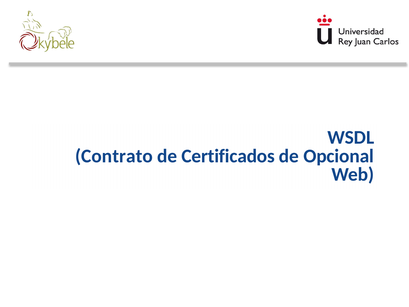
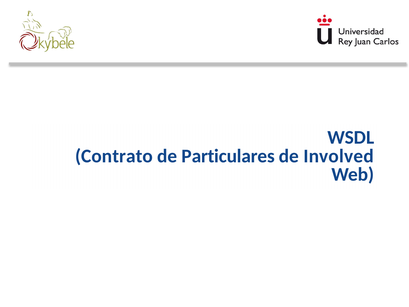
Certificados: Certificados -> Particulares (228, 156)
Opcional: Opcional -> Involved (339, 156)
